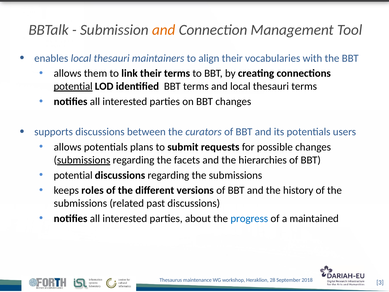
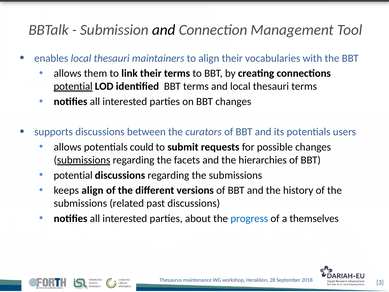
and colour: orange -> black (164, 30)
plans: plans -> could (142, 147)
keeps roles: roles -> align (92, 190)
maintained: maintained -> themselves (314, 218)
